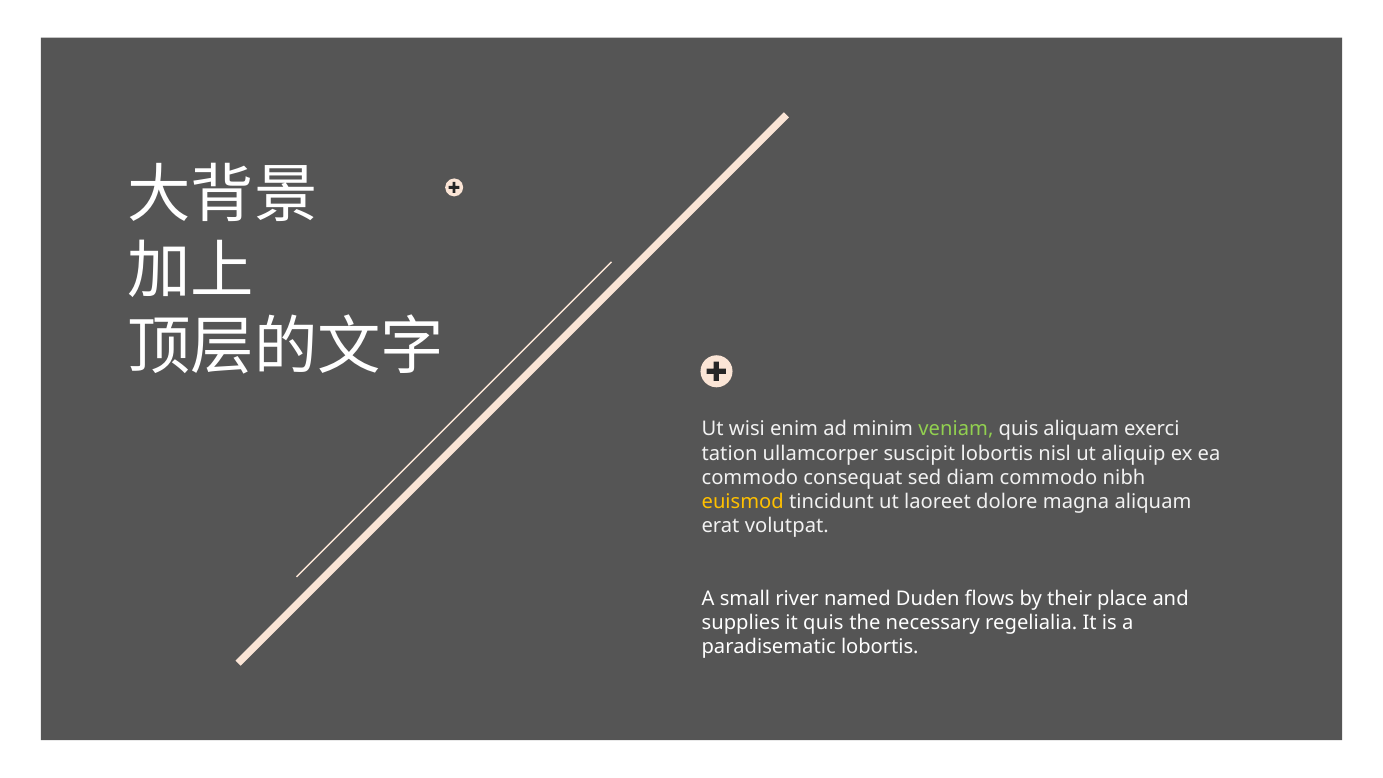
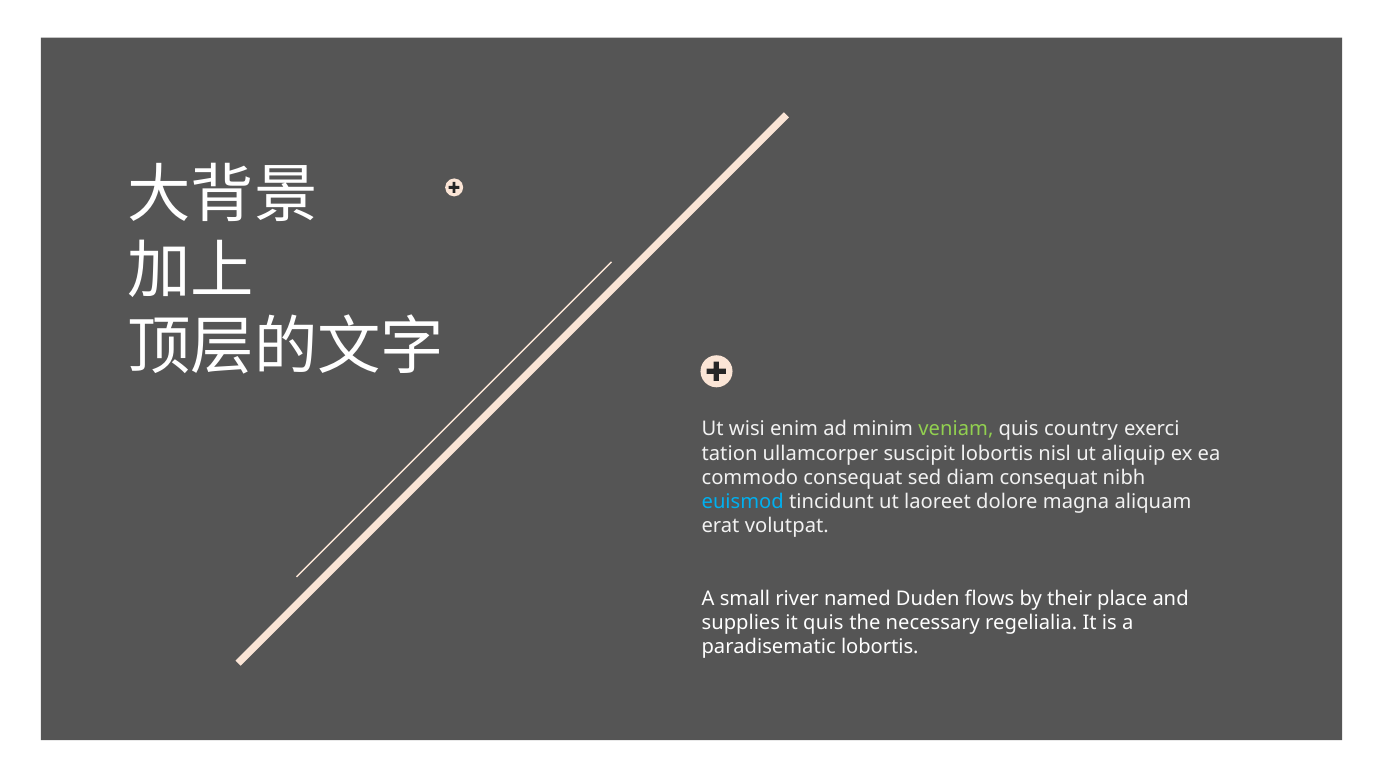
quis aliquam: aliquam -> country (1081, 429)
diam commodo: commodo -> consequat (1049, 478)
euismod colour: yellow -> light blue (743, 502)
